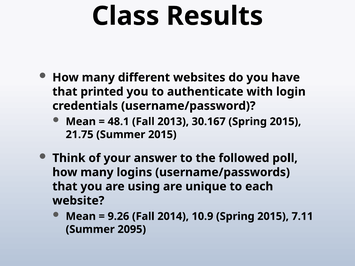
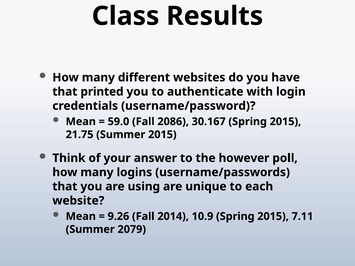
48.1: 48.1 -> 59.0 (118, 122)
2013: 2013 -> 2086 (173, 122)
followed: followed -> however (244, 158)
2095: 2095 -> 2079 (132, 230)
